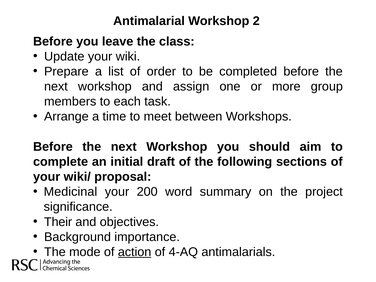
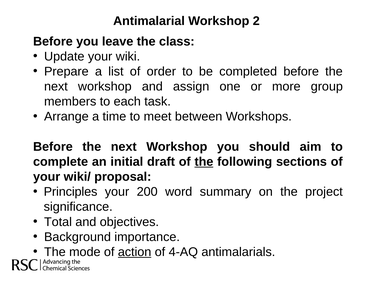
the underline: none -> present (204, 162)
Medicinal: Medicinal -> Principles (71, 192)
Their: Their -> Total (58, 222)
